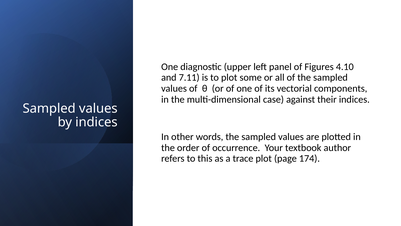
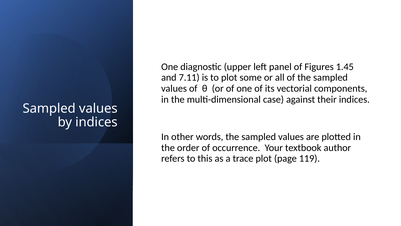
4.10: 4.10 -> 1.45 (345, 67)
174: 174 -> 119 (309, 158)
